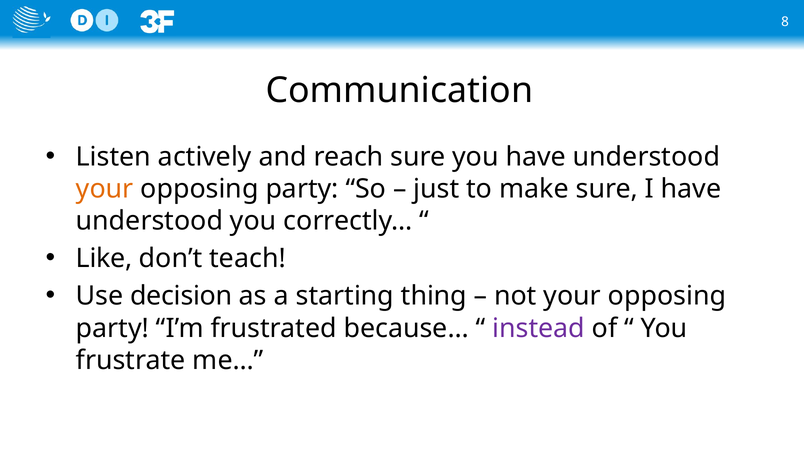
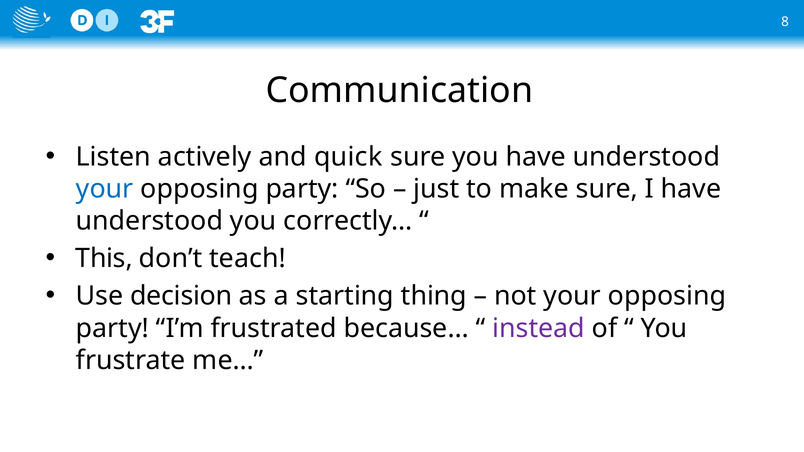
reach: reach -> quick (348, 157)
your colour: orange -> blue (105, 189)
Like: Like -> This (104, 259)
